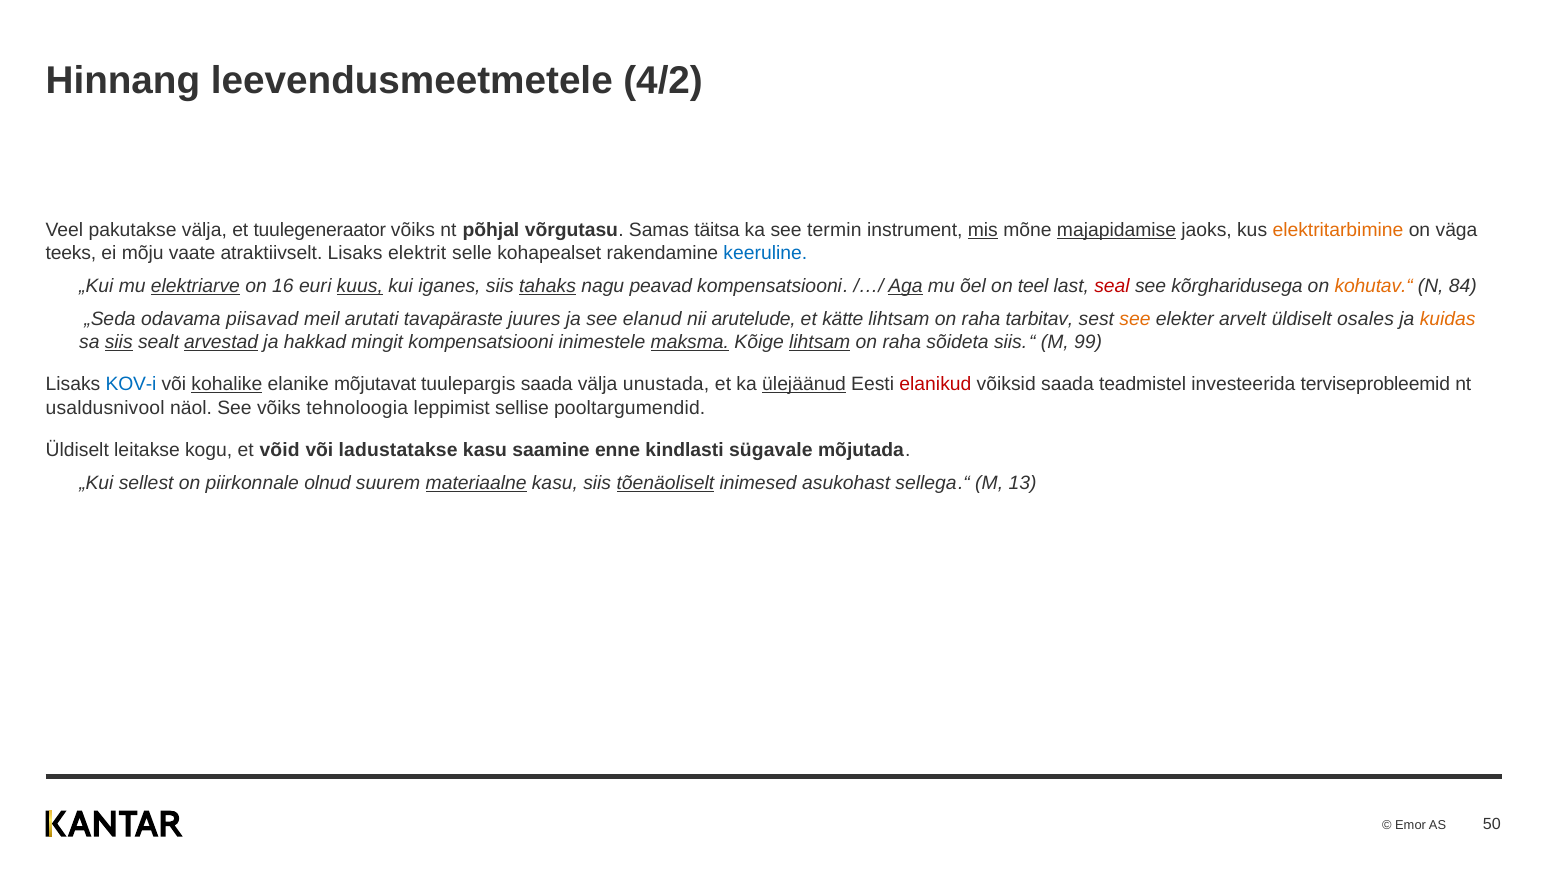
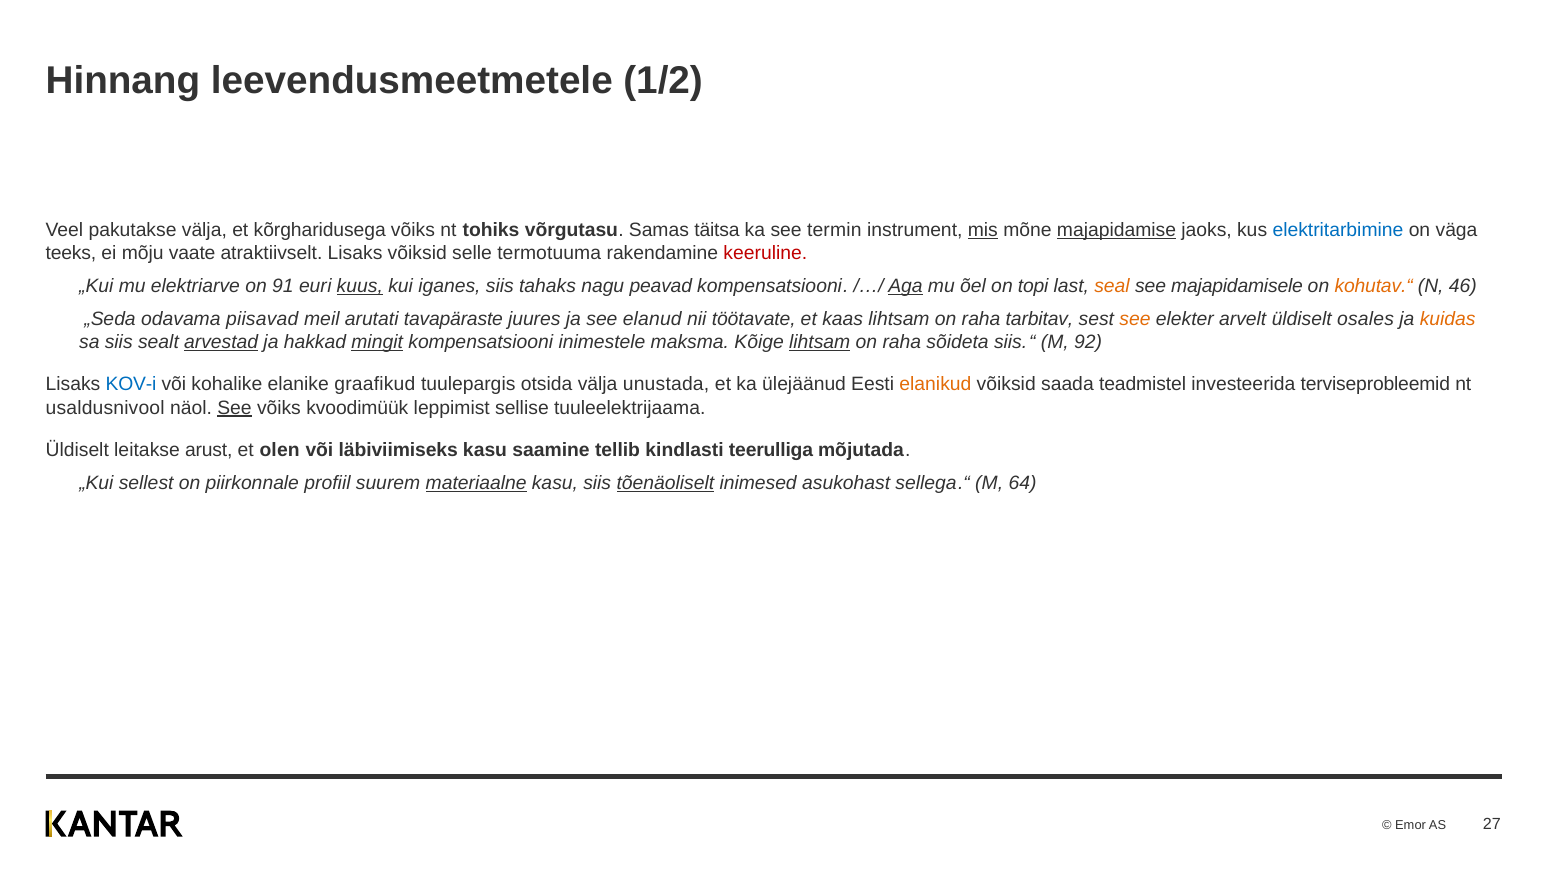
4/2: 4/2 -> 1/2 (663, 81)
tuulegeneraator: tuulegeneraator -> kõrgharidusega (320, 230)
põhjal: põhjal -> tohiks (491, 230)
elektritarbimine colour: orange -> blue (1338, 230)
Lisaks elektrit: elektrit -> võiksid (417, 253)
kohapealset: kohapealset -> termotuuma (549, 253)
keeruline colour: blue -> red (765, 253)
elektriarve underline: present -> none (195, 286)
16: 16 -> 91 (283, 286)
tahaks underline: present -> none (548, 286)
teel: teel -> topi (1033, 286)
seal colour: red -> orange (1112, 286)
kõrgharidusega: kõrgharidusega -> majapidamisele (1237, 286)
84: 84 -> 46 (1463, 286)
arutelude: arutelude -> töötavate (754, 319)
kätte: kätte -> kaas (843, 319)
siis underline: present -> none (119, 342)
mingit underline: none -> present (377, 342)
maksma underline: present -> none (690, 342)
99: 99 -> 92 (1088, 342)
kohalike underline: present -> none (227, 385)
mõjutavat: mõjutavat -> graafikud (375, 385)
tuulepargis saada: saada -> otsida (547, 385)
ülejäänud underline: present -> none (804, 385)
elanikud colour: red -> orange (935, 385)
See underline: none -> present (234, 408)
tehnoloogia: tehnoloogia -> kvoodimüük (357, 408)
pooltargumendid: pooltargumendid -> tuuleelektrijaama (630, 408)
kogu: kogu -> arust (209, 450)
võid: võid -> olen (280, 450)
ladustatakse: ladustatakse -> läbiviimiseks (398, 450)
enne: enne -> tellib (617, 450)
sügavale: sügavale -> teerulliga (771, 450)
olnud: olnud -> profiil (328, 483)
13: 13 -> 64 (1022, 483)
50: 50 -> 27 (1492, 824)
